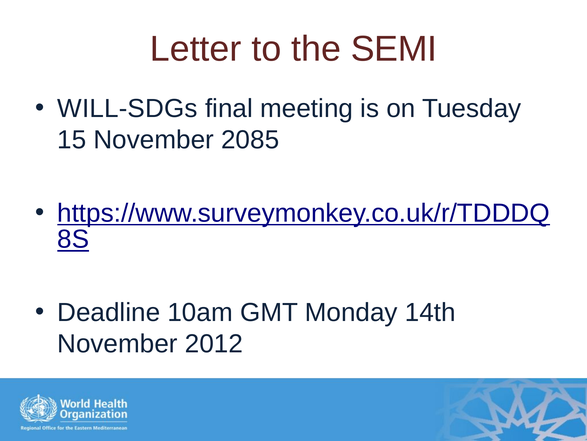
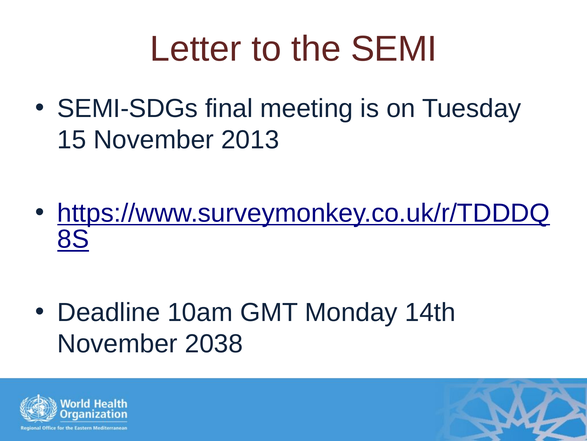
WILL-SDGs: WILL-SDGs -> SEMI-SDGs (128, 108)
2085: 2085 -> 2013 (250, 140)
2012: 2012 -> 2038 (214, 343)
